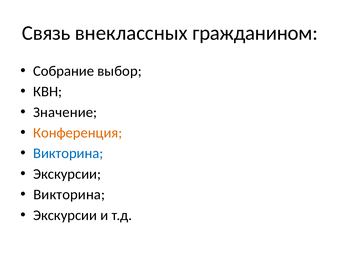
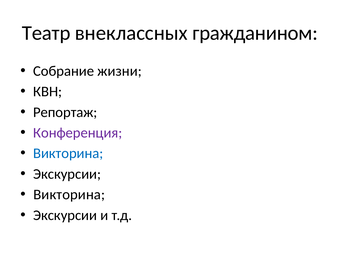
Связь: Связь -> Театр (46, 33)
выбор: выбор -> жизни (120, 71)
Значение: Значение -> Репортаж (65, 112)
Конференция colour: orange -> purple (78, 133)
